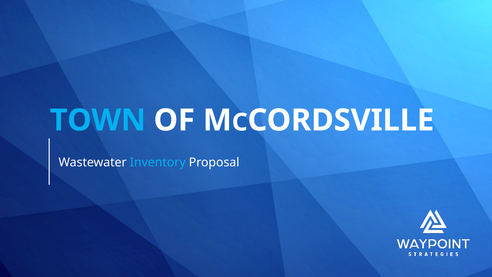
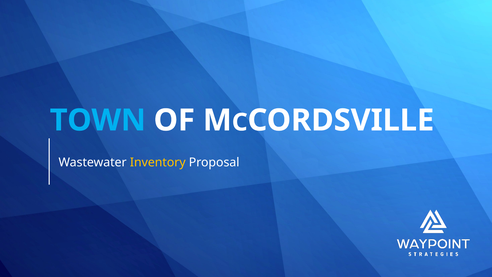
Inventory colour: light blue -> yellow (158, 162)
